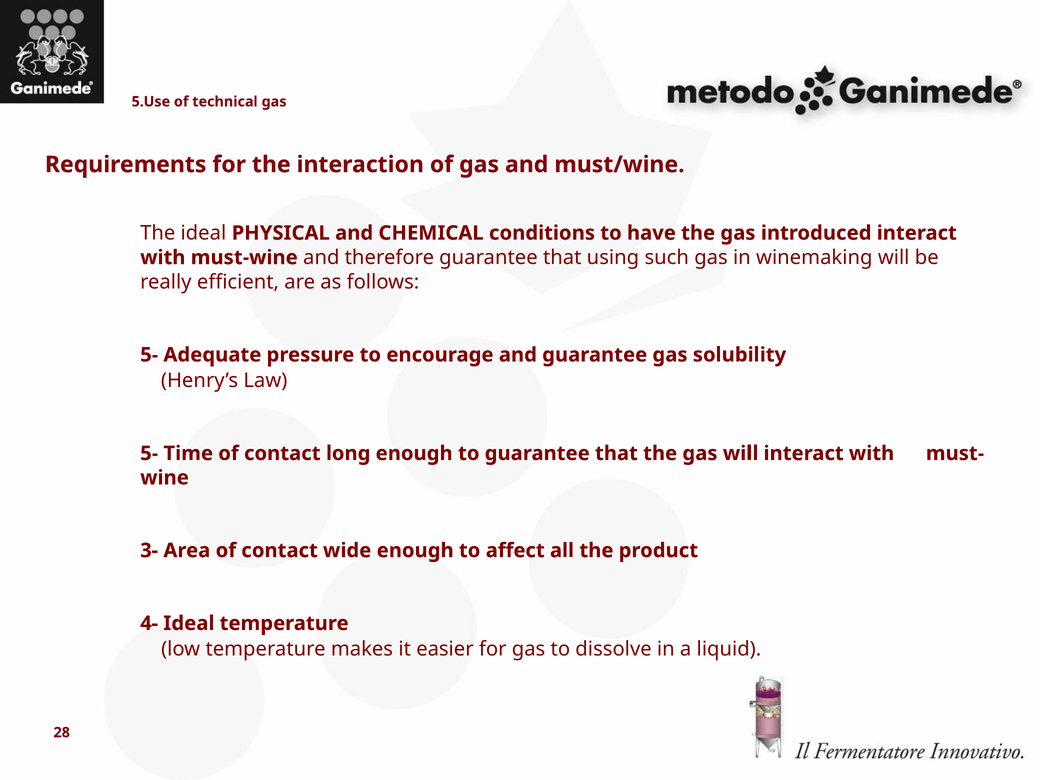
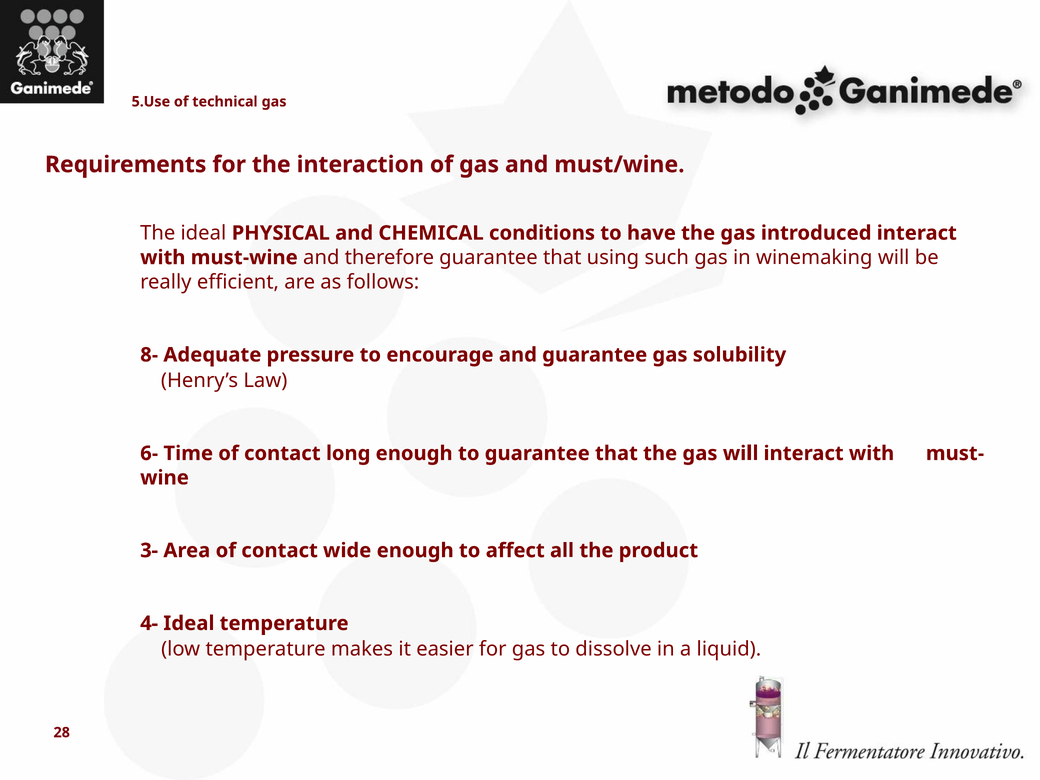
5-: 5- -> 8- (149, 355)
5-: 5- -> 6- (149, 453)
